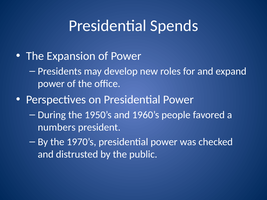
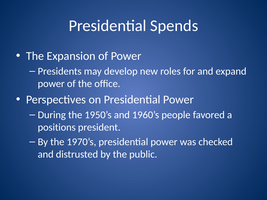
numbers: numbers -> positions (57, 127)
